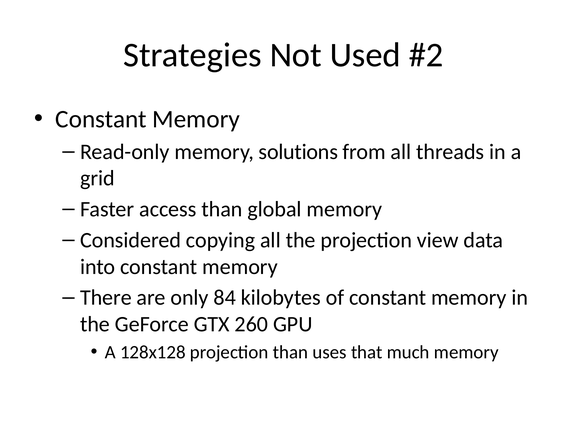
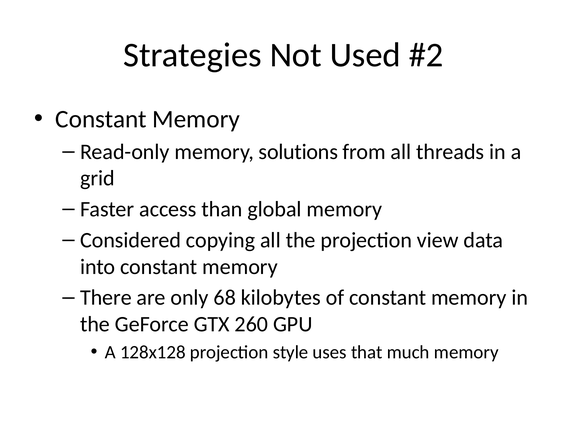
84: 84 -> 68 (225, 297)
projection than: than -> style (291, 352)
